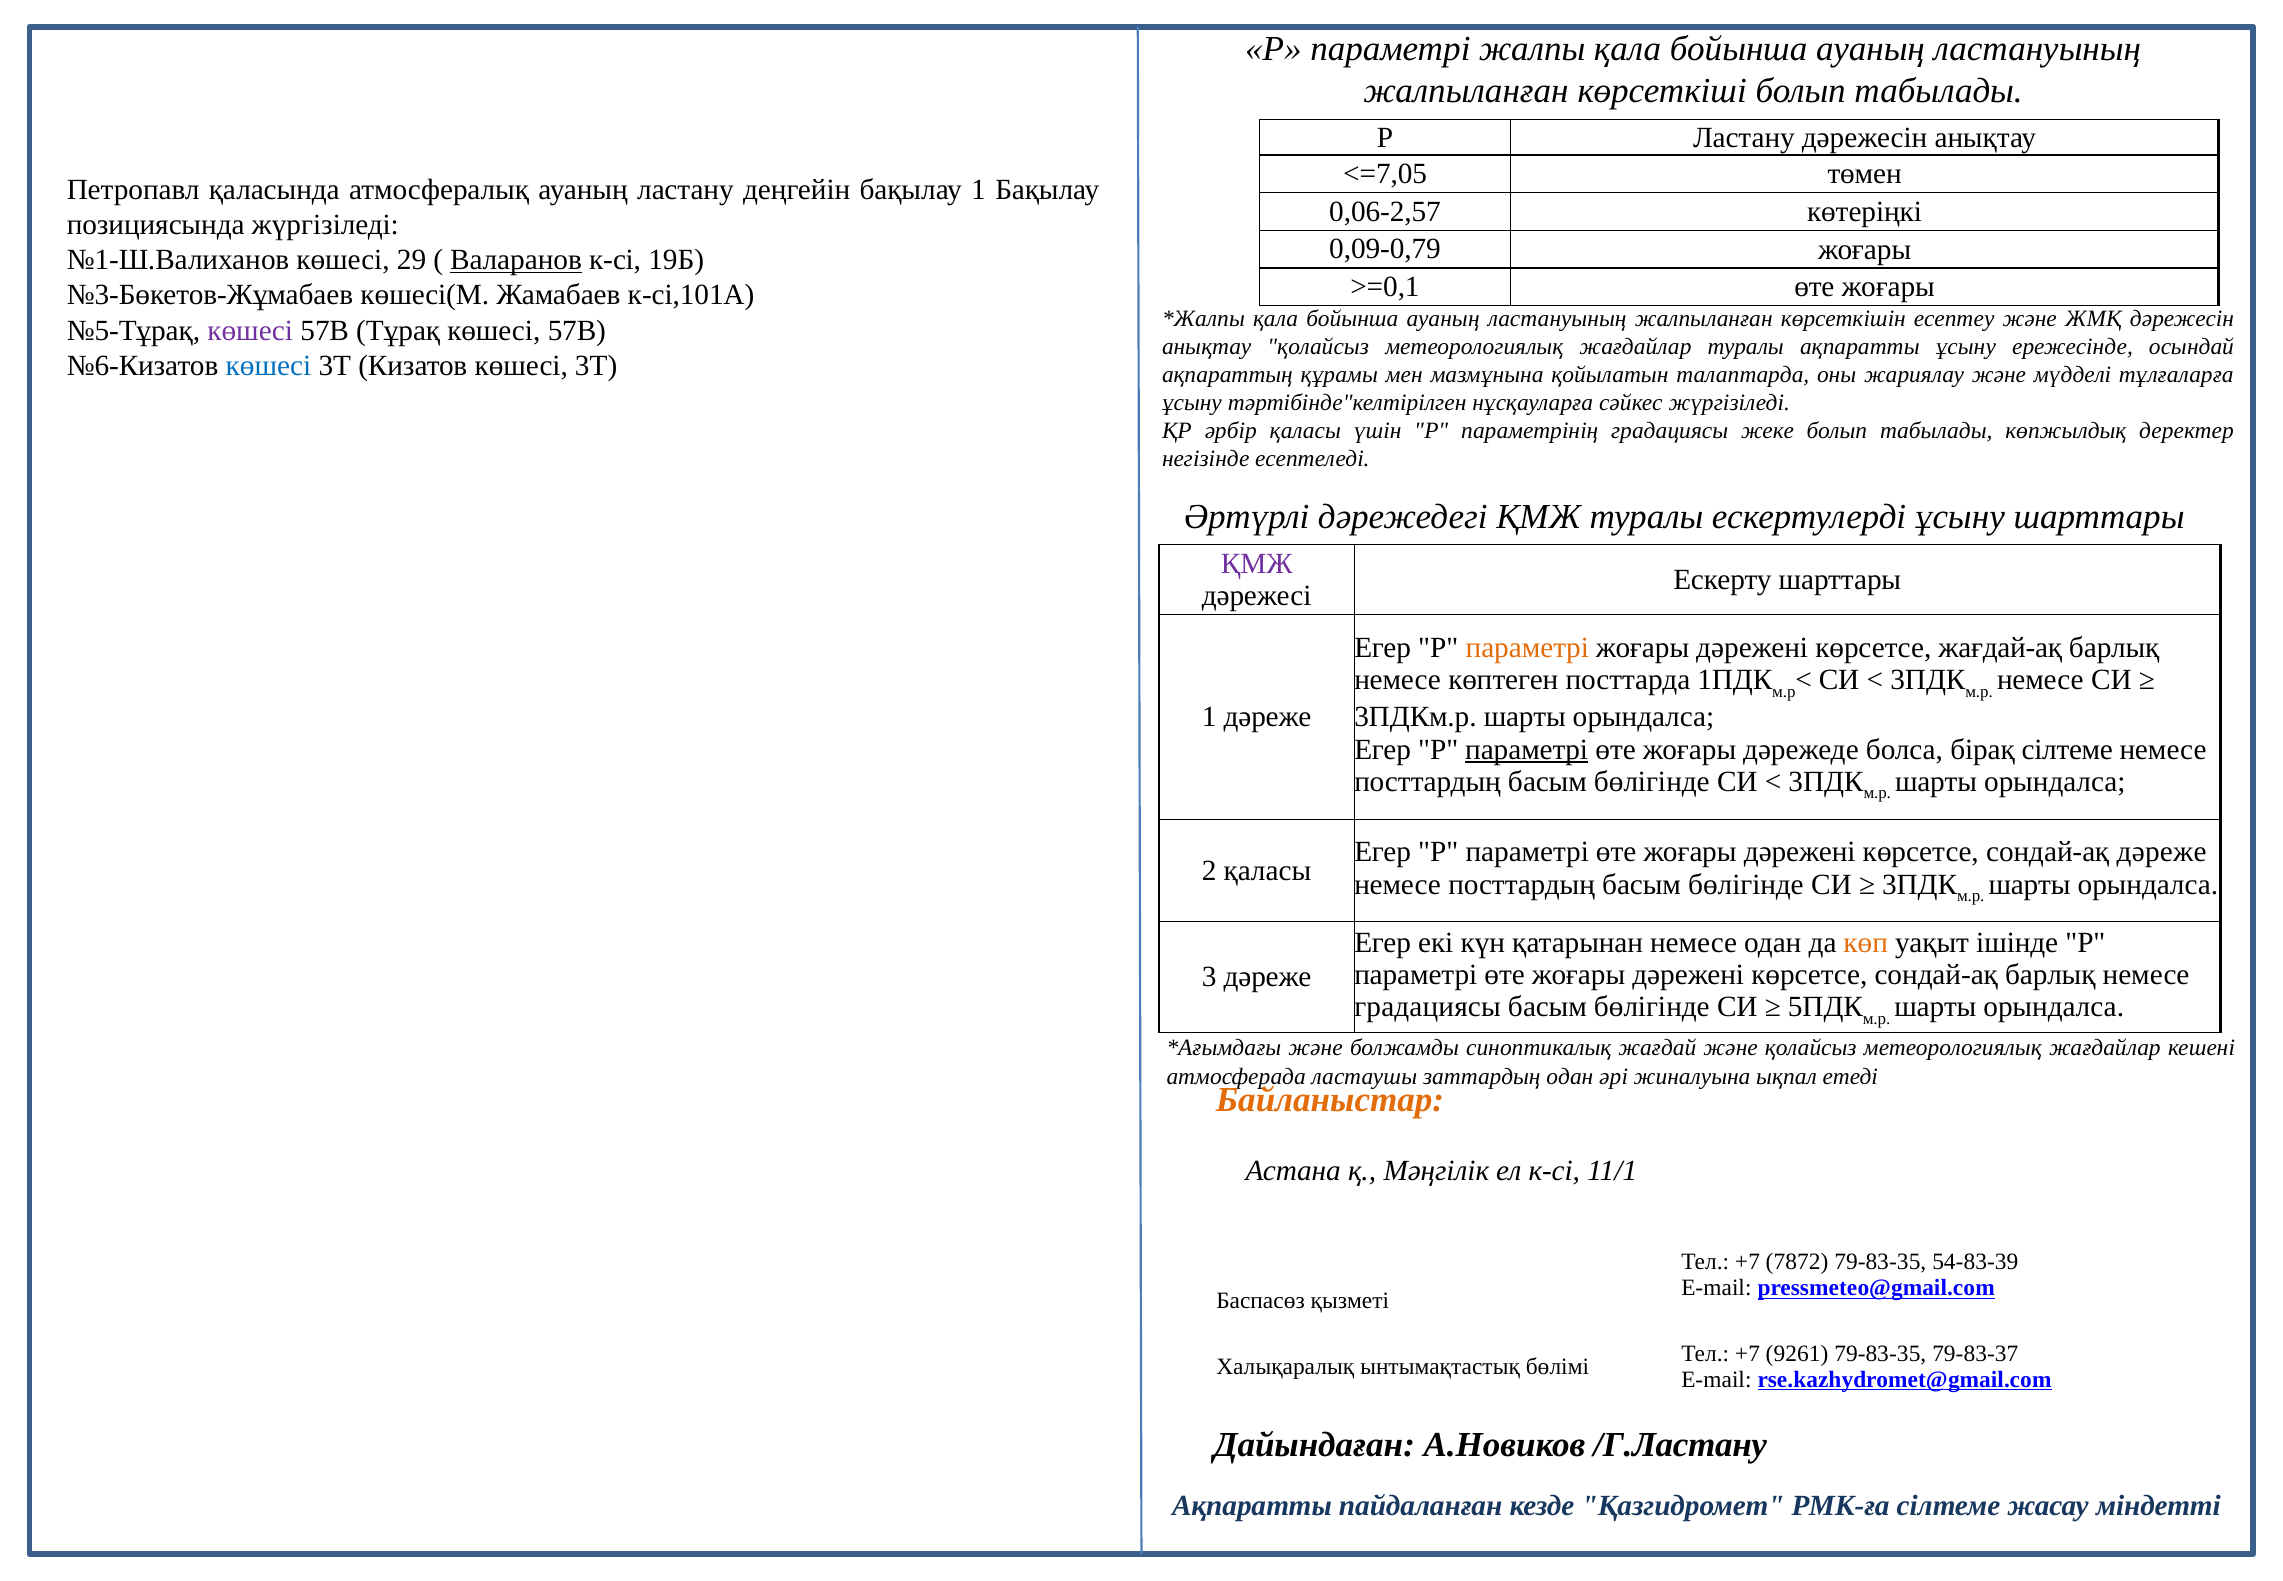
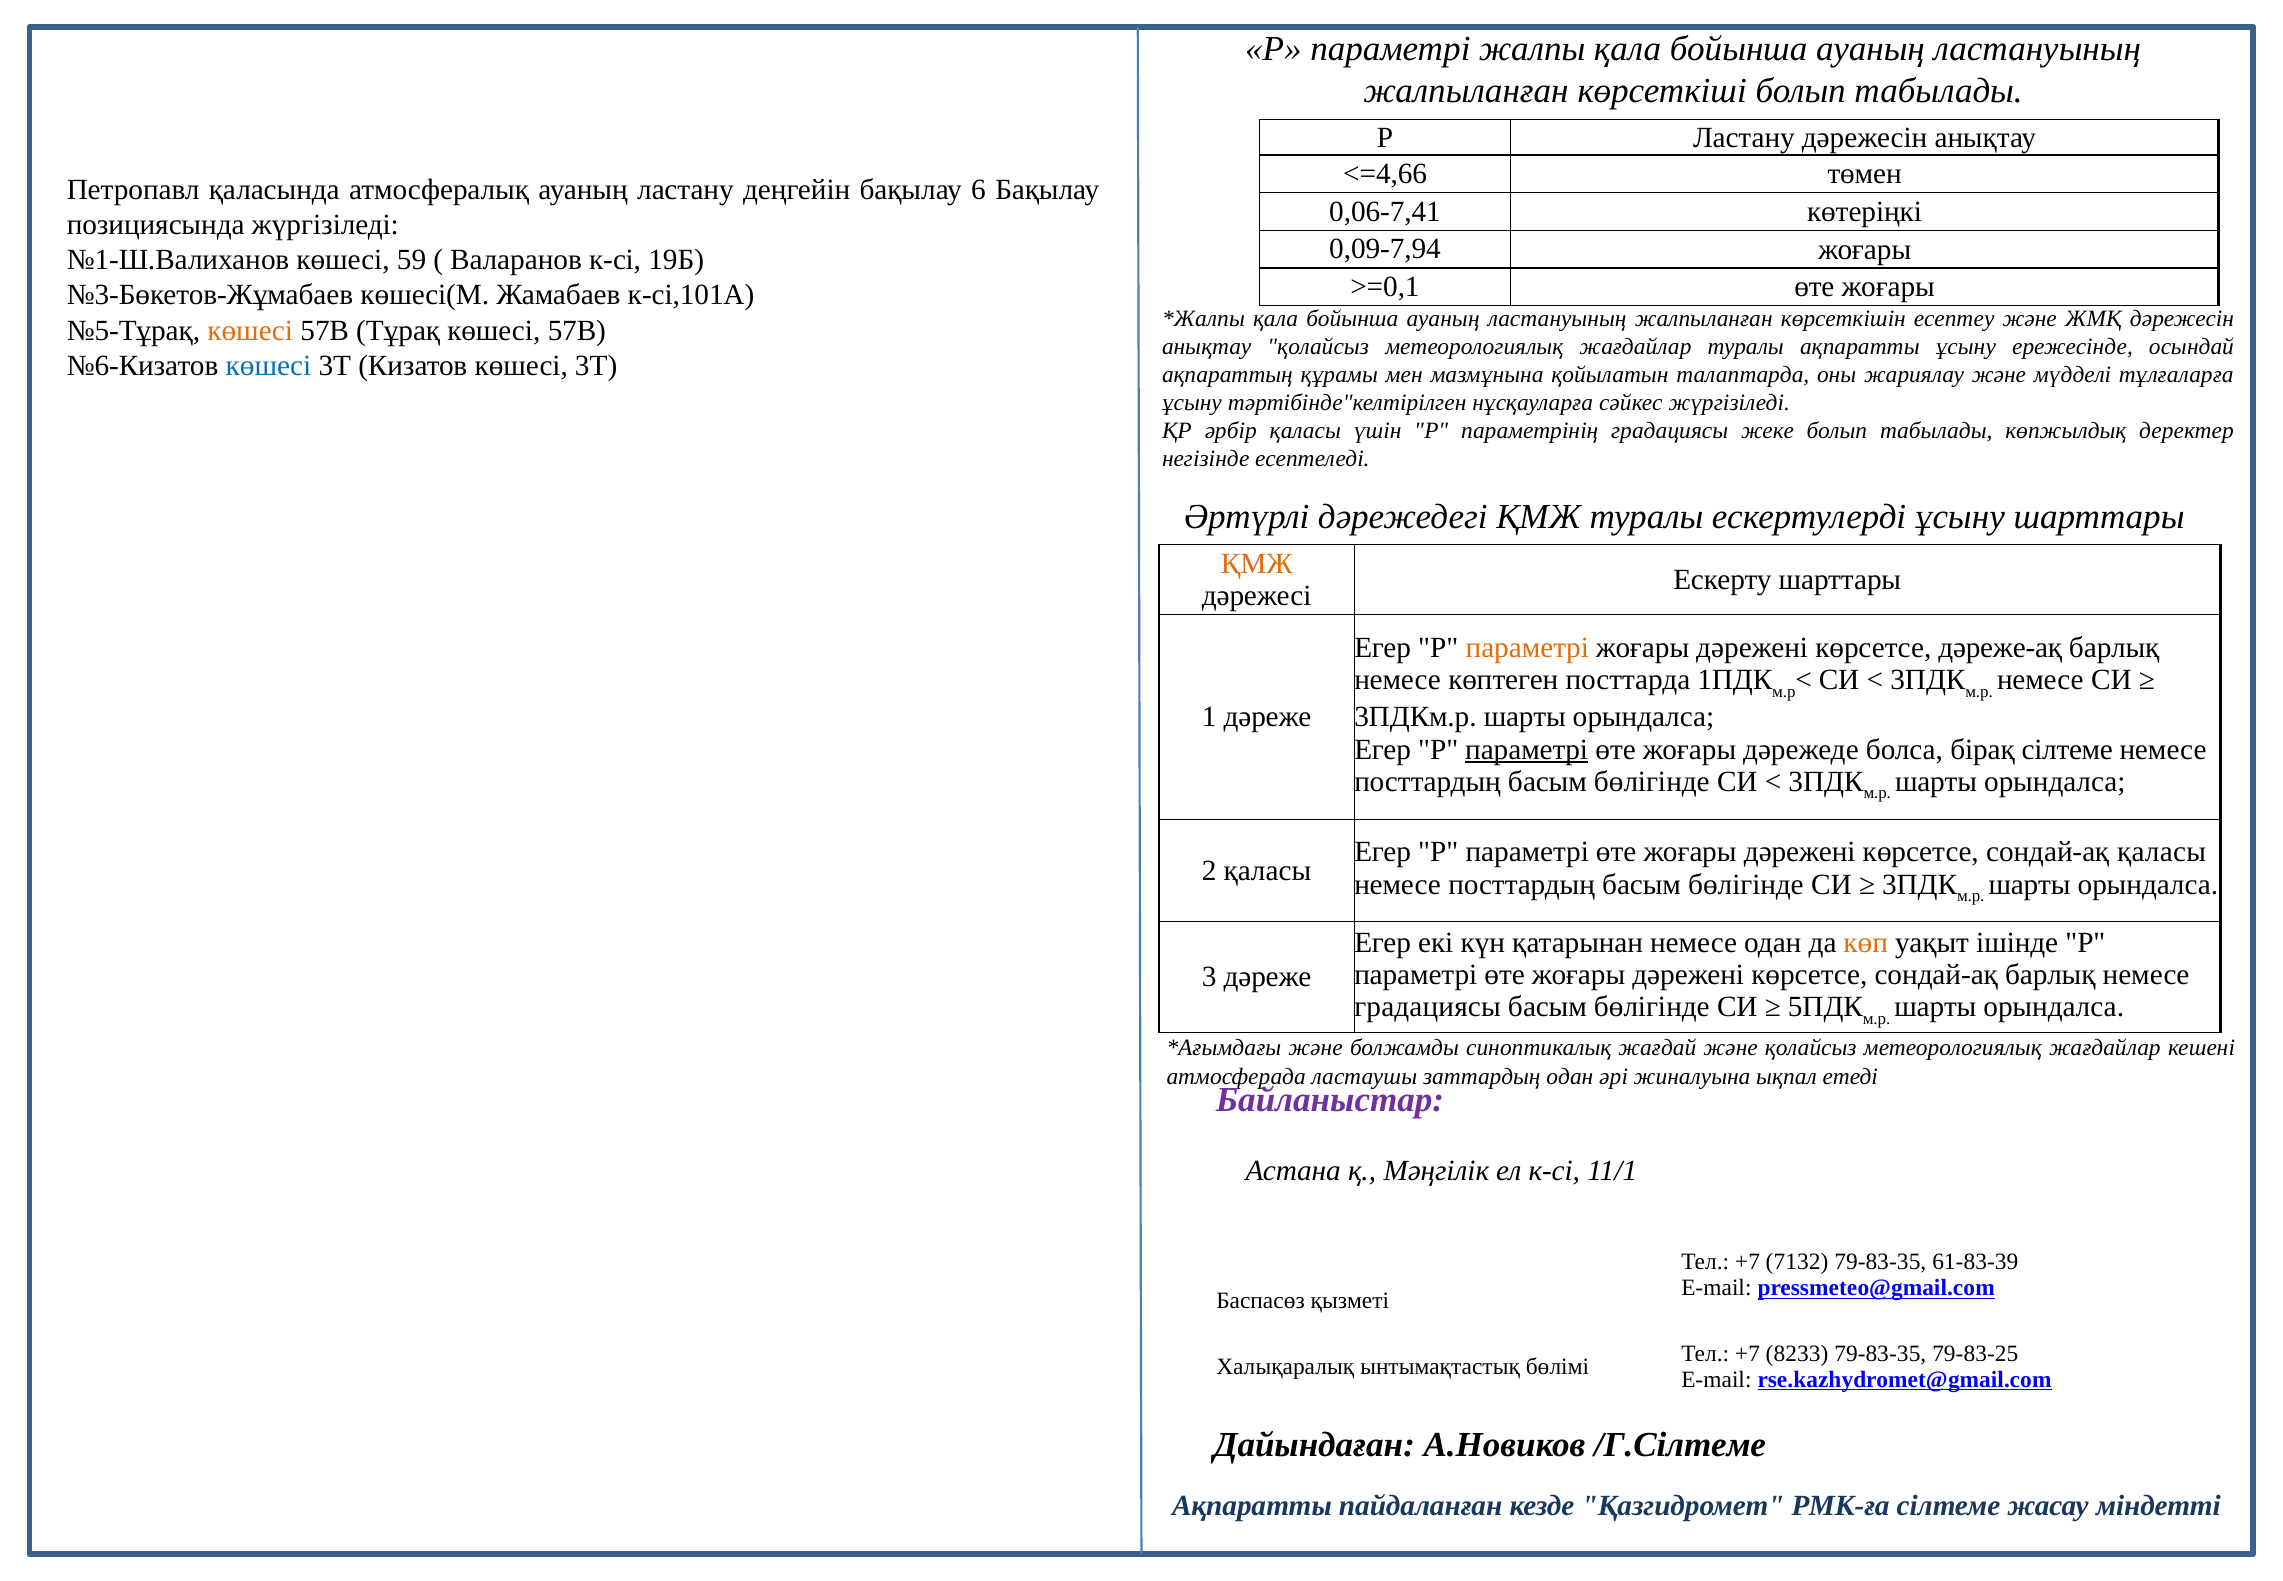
<=7,05: <=7,05 -> <=4,66 (1385, 174)
бақылау 1: 1 -> 6 (978, 190)
0,06-2,57: 0,06-2,57 -> 0,06-7,41 (1385, 211)
0,09-0,79: 0,09-0,79 -> 0,09-7,94 (1385, 249)
29: 29 -> 59 (412, 260)
Валаранов underline: present -> none (516, 260)
көшесі colour: purple -> orange (250, 330)
ҚМЖ colour: purple -> orange (1257, 563)
жағдай-ақ: жағдай-ақ -> дәреже-ақ (2000, 648)
сондай-ақ дәреже: дәреже -> қаласы (2162, 852)
Байланыстар colour: orange -> purple (1330, 1100)
7872: 7872 -> 7132 (1797, 1262)
54-83-39: 54-83-39 -> 61-83-39 (1975, 1262)
9261: 9261 -> 8233 (1797, 1353)
79-83-37: 79-83-37 -> 79-83-25 (1975, 1353)
/Г.Ластану: /Г.Ластану -> /Г.Сілтеме (1680, 1444)
